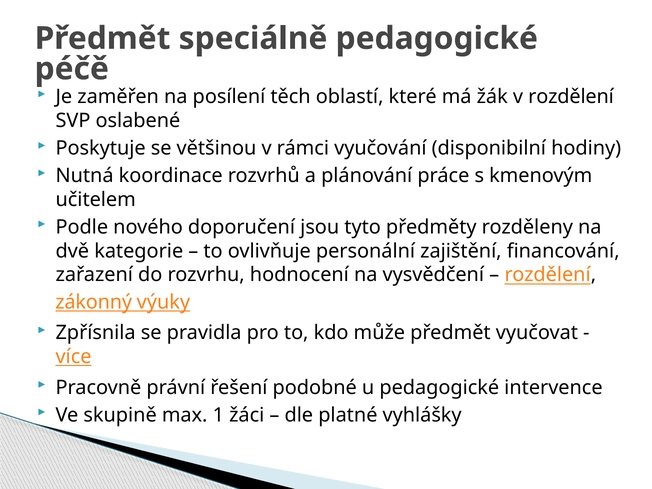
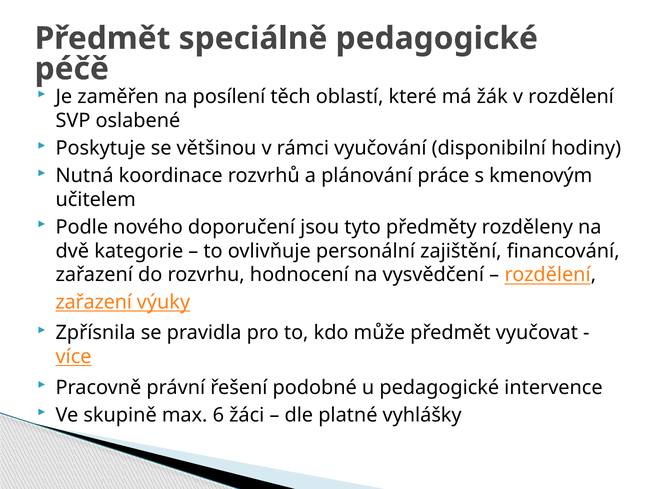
zákonný: zákonný -> zařazení (94, 302)
1: 1 -> 6 (218, 415)
